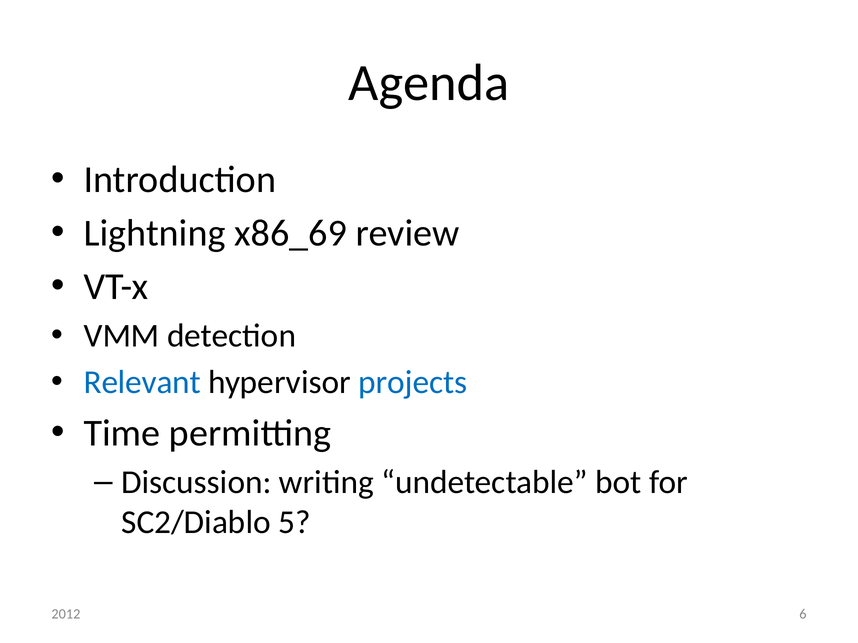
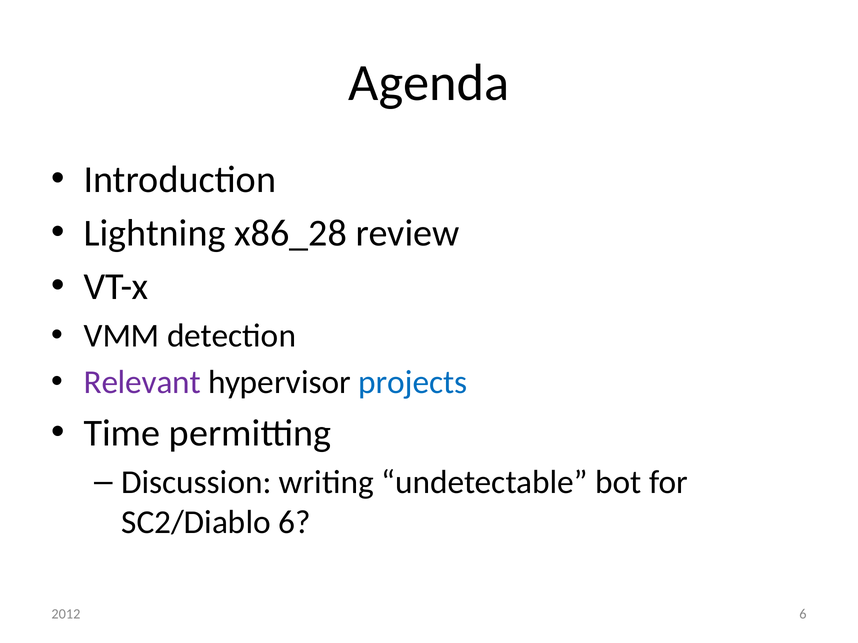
x86_69: x86_69 -> x86_28 (291, 233)
Relevant colour: blue -> purple (142, 383)
SC2/Diablo 5: 5 -> 6 (294, 523)
